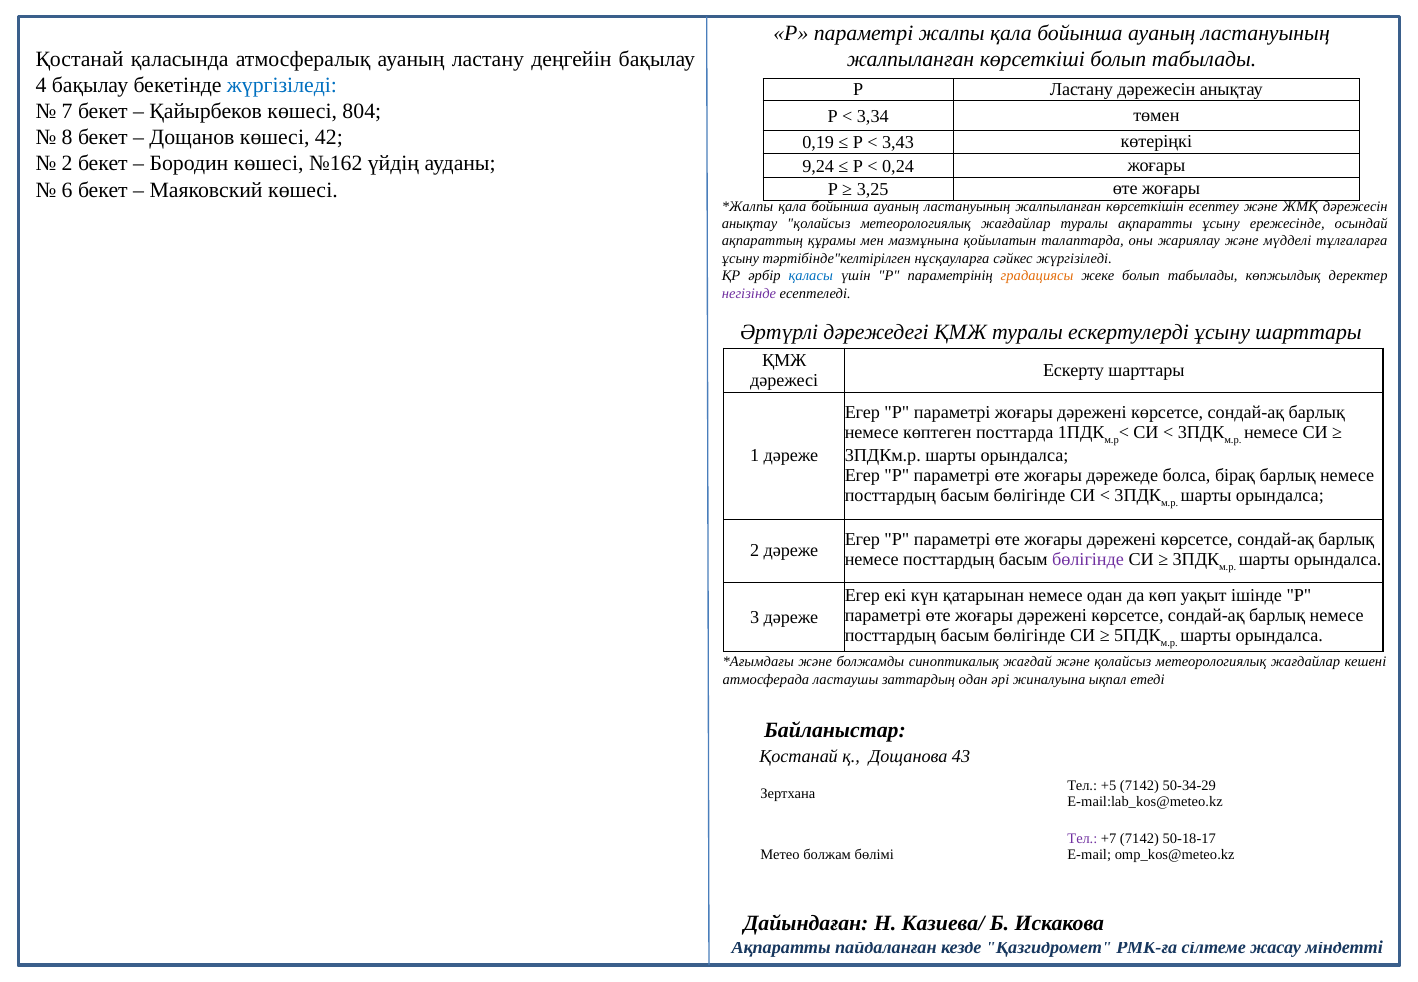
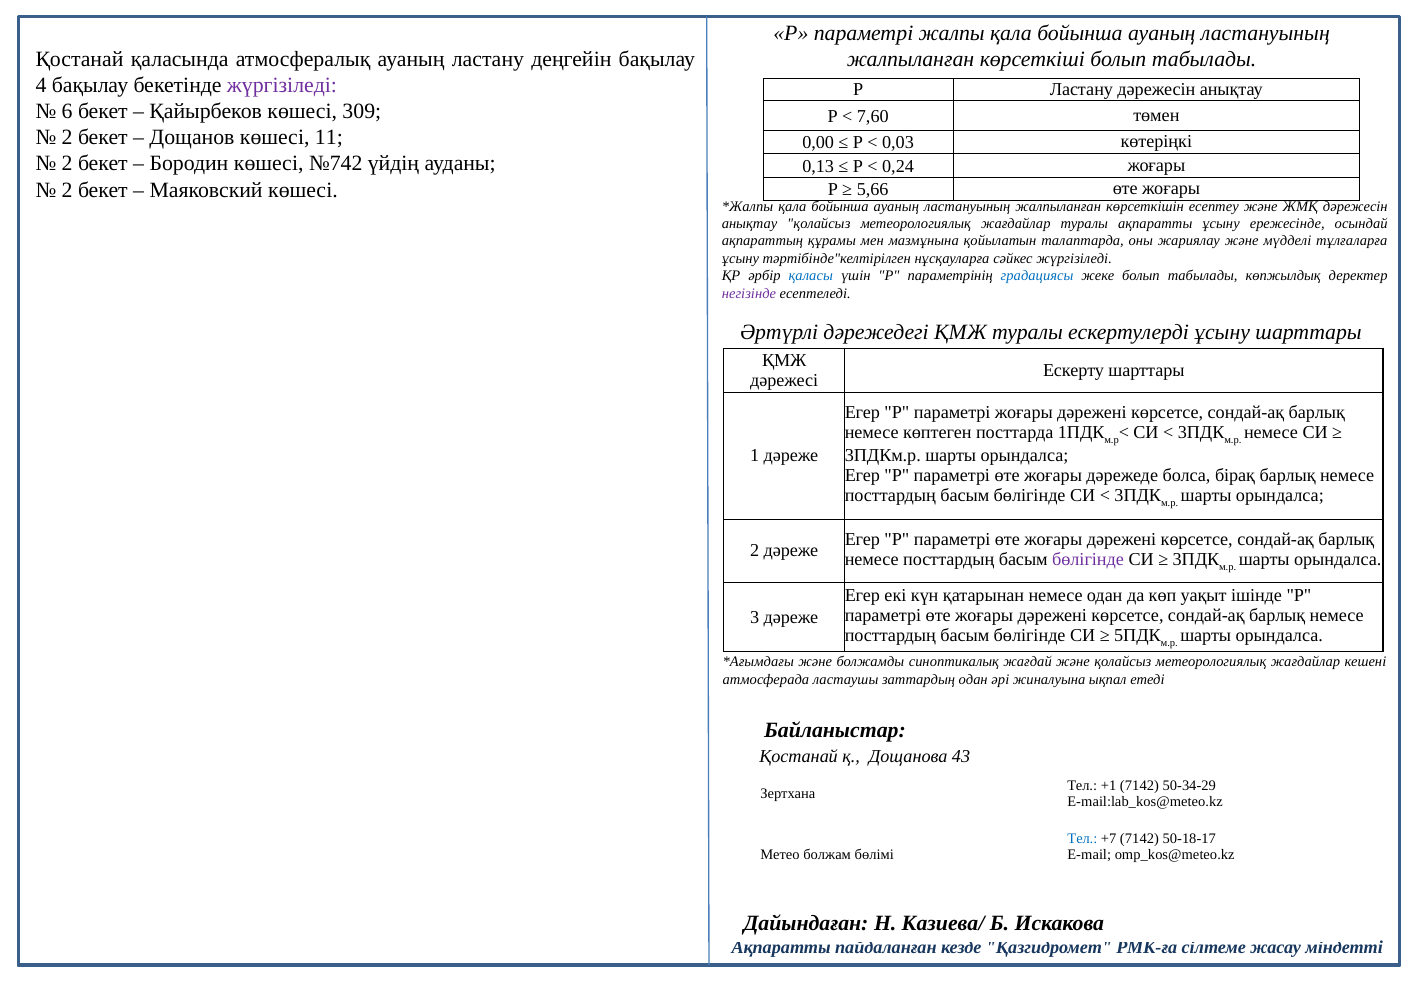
жүргізіледі colour: blue -> purple (282, 85)
7: 7 -> 6 (67, 111)
804: 804 -> 309 (362, 111)
3,34: 3,34 -> 7,60 (873, 116)
8: 8 -> 2 (67, 138)
42: 42 -> 11 (329, 138)
0,19: 0,19 -> 0,00 (818, 143)
3,43: 3,43 -> 0,03 (898, 143)
№162: №162 -> №742 (336, 164)
9,24: 9,24 -> 0,13 (818, 166)
6: 6 -> 2 (67, 190)
3,25: 3,25 -> 5,66 (873, 189)
градациясы colour: orange -> blue (1037, 276)
+5: +5 -> +1 (1109, 786)
Тел colour: purple -> blue (1082, 838)
